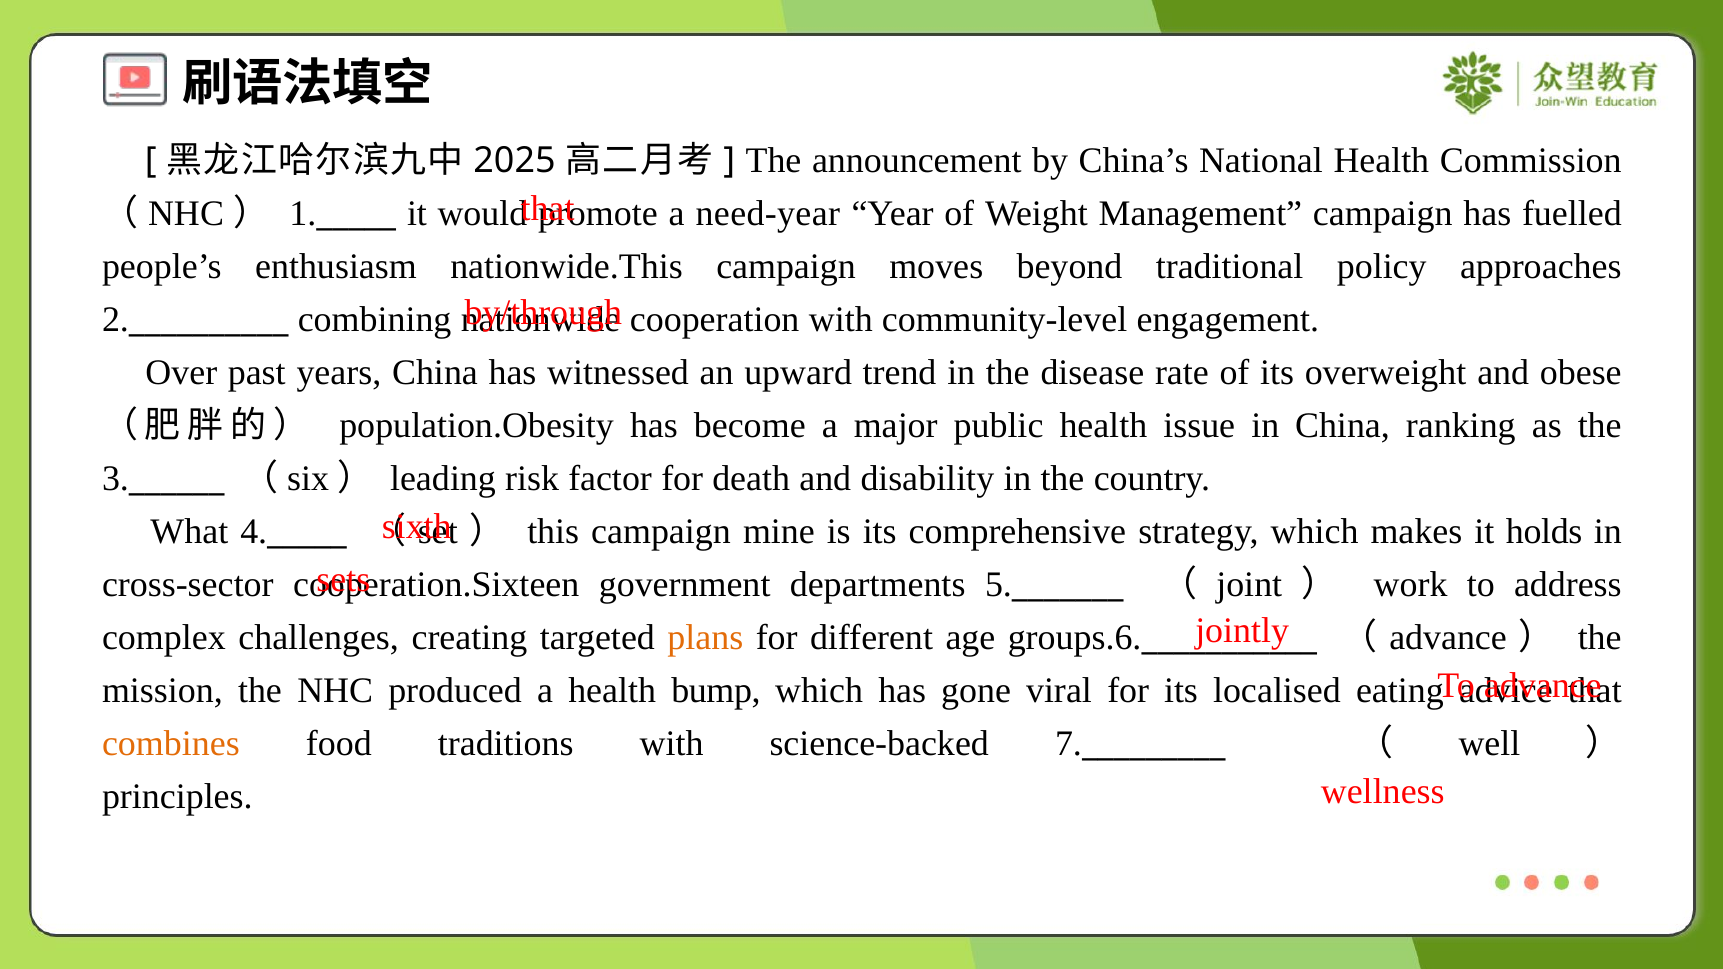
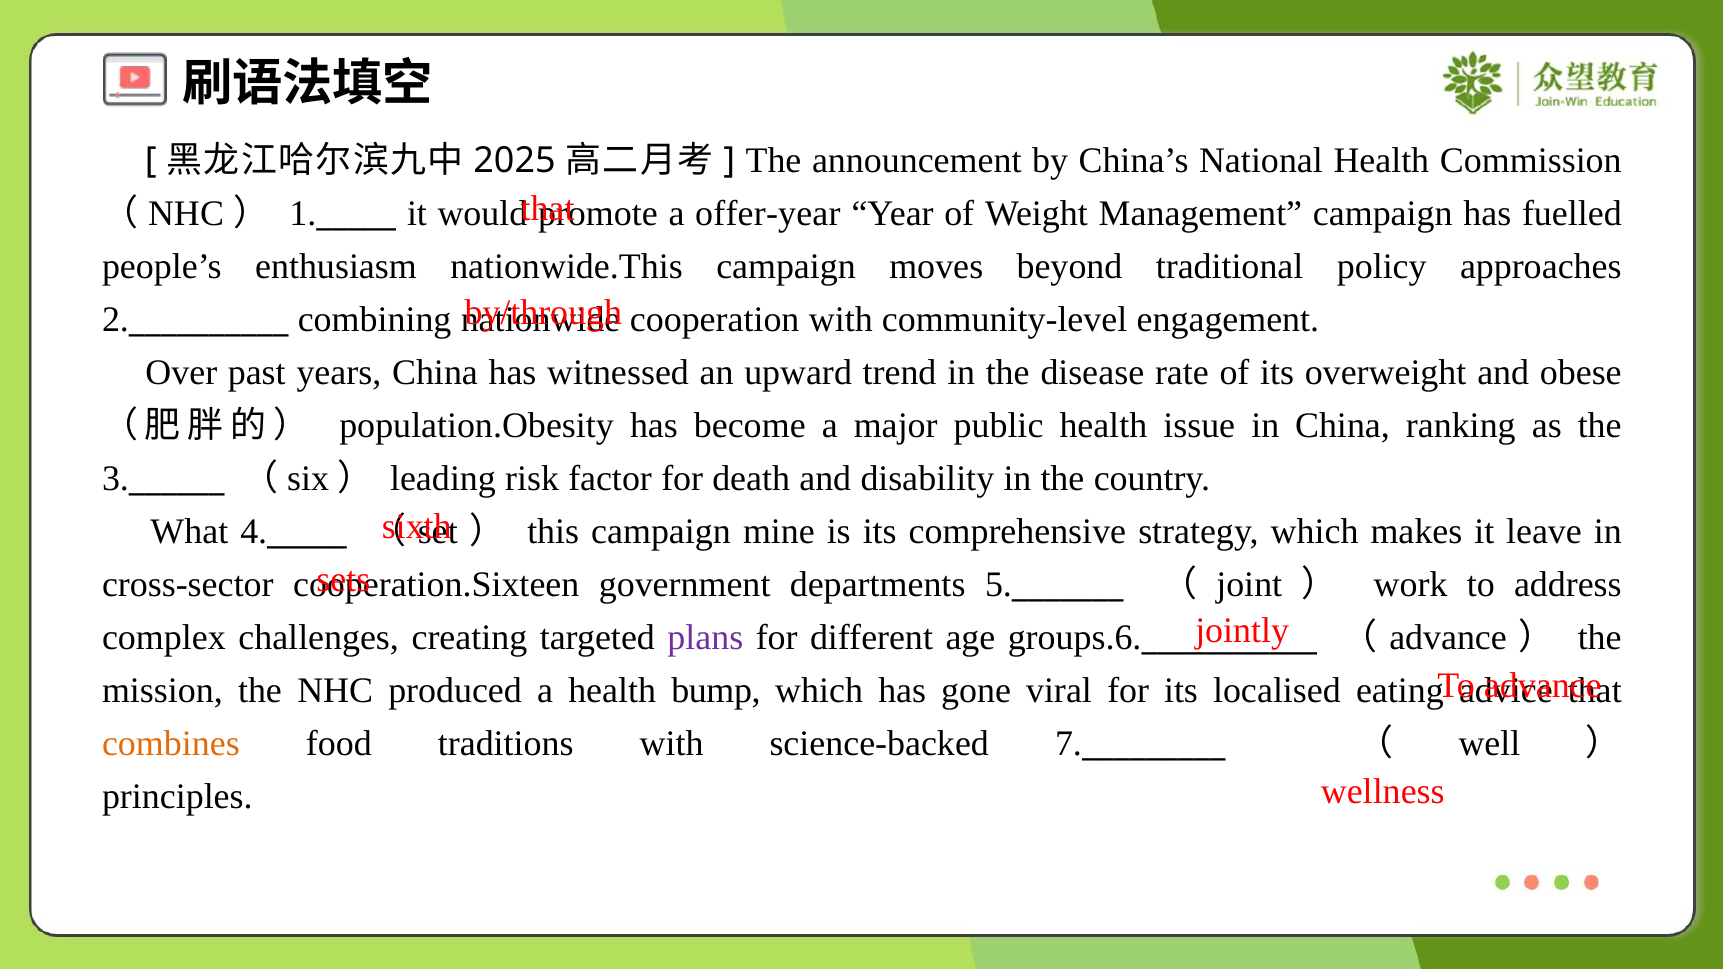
need-year: need-year -> offer-year (768, 214)
holds: holds -> leave (1544, 532)
plans colour: orange -> purple (705, 638)
